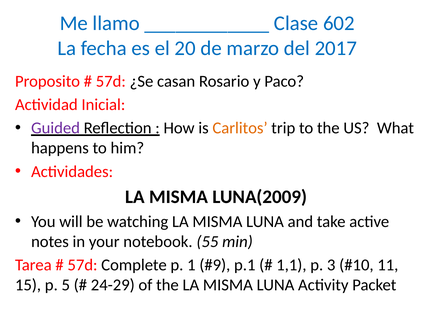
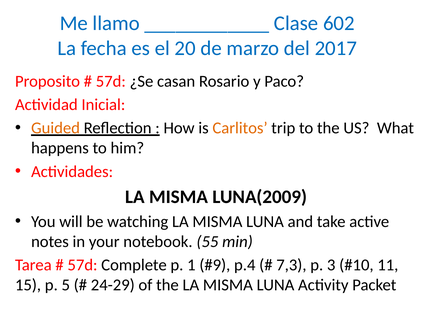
Guided colour: purple -> orange (56, 128)
p.1: p.1 -> p.4 (245, 265)
1,1: 1,1 -> 7,3 (291, 265)
